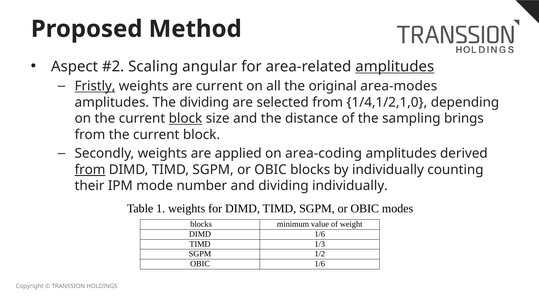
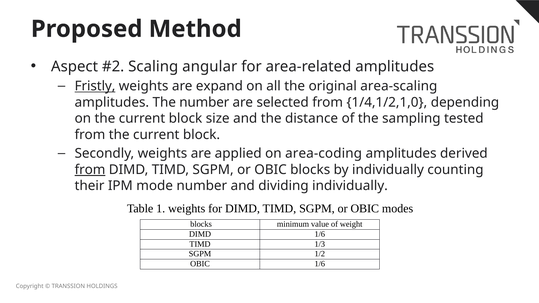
amplitudes underline: present -> none (395, 67)
are current: current -> expand (219, 86)
area-modes: area-modes -> area-scaling (399, 86)
The dividing: dividing -> number (204, 102)
block underline: present -> none (185, 119)
brings: brings -> tested (464, 119)
